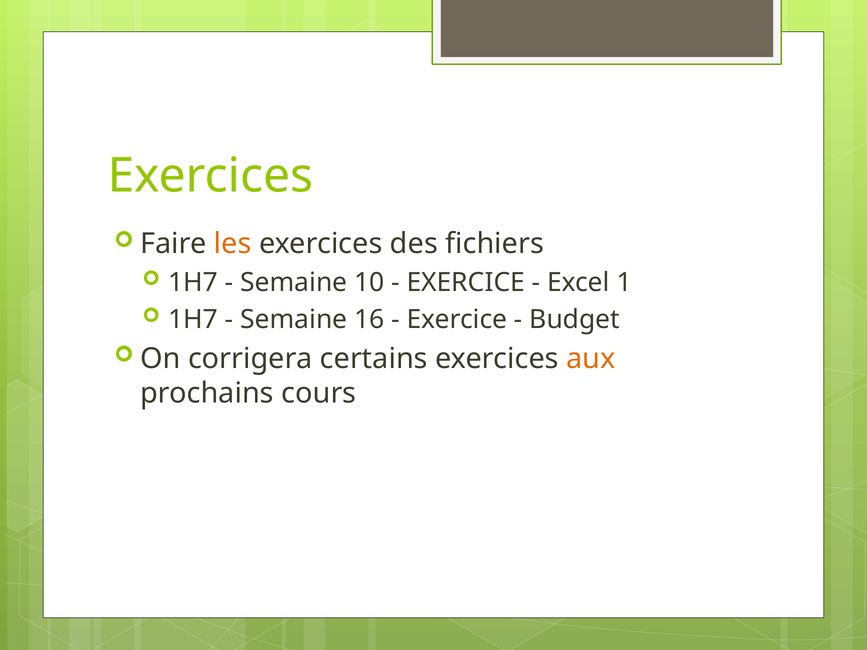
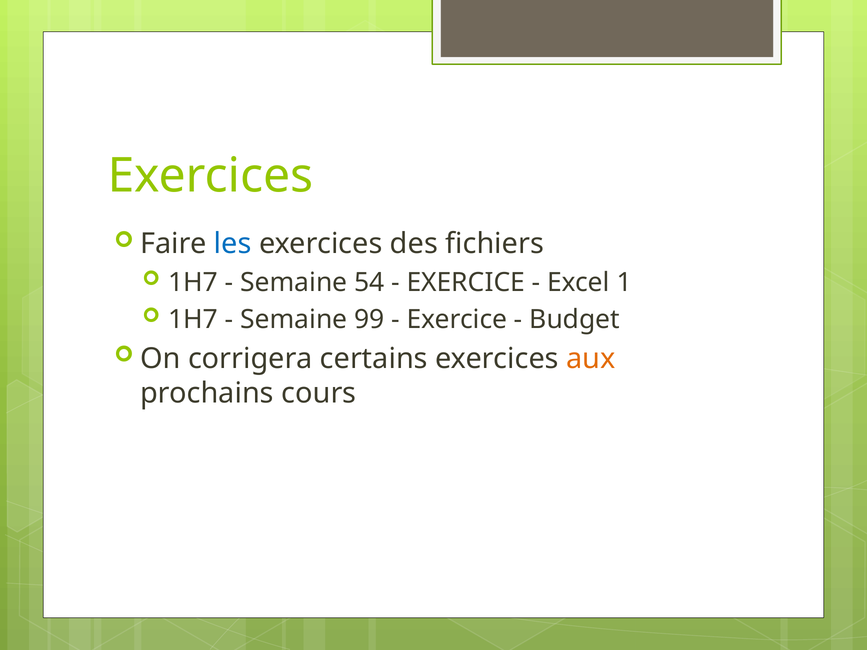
les colour: orange -> blue (233, 244)
10: 10 -> 54 (369, 282)
16: 16 -> 99 (369, 319)
